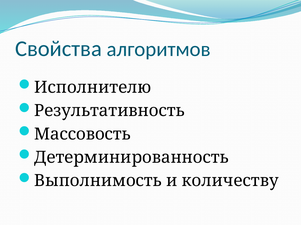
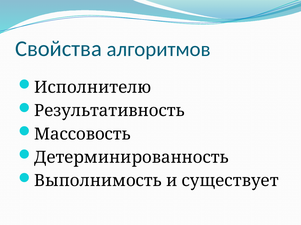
количеству: количеству -> существует (230, 181)
